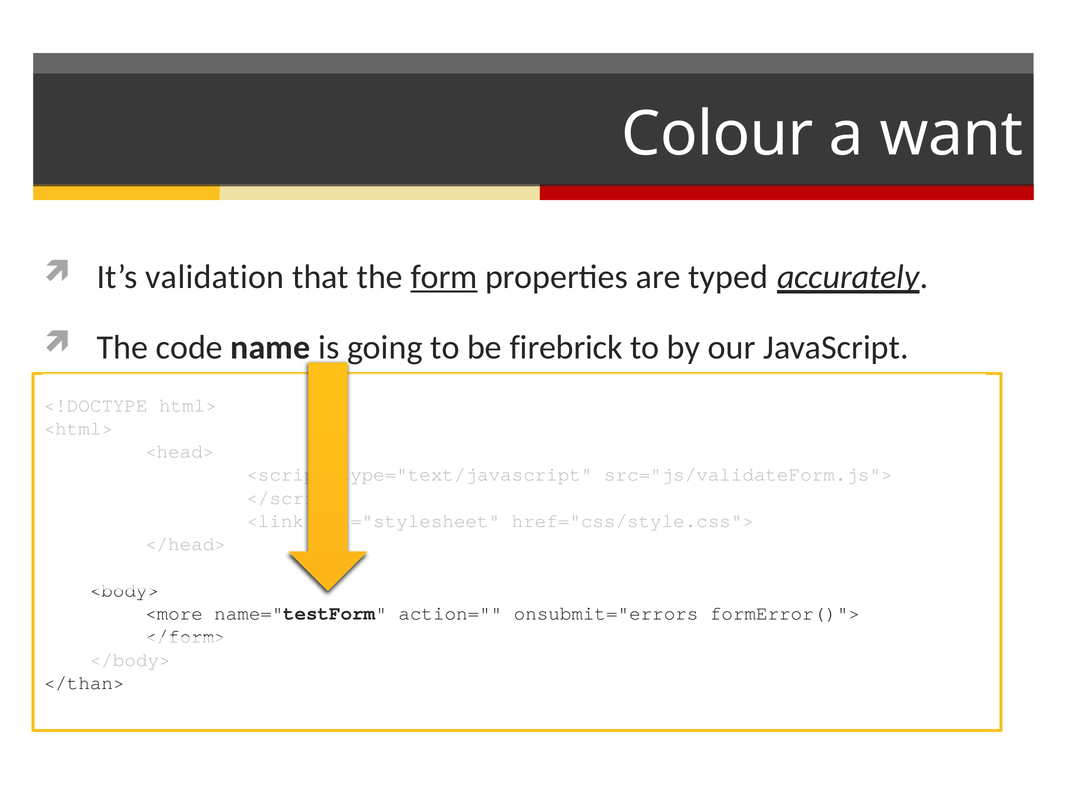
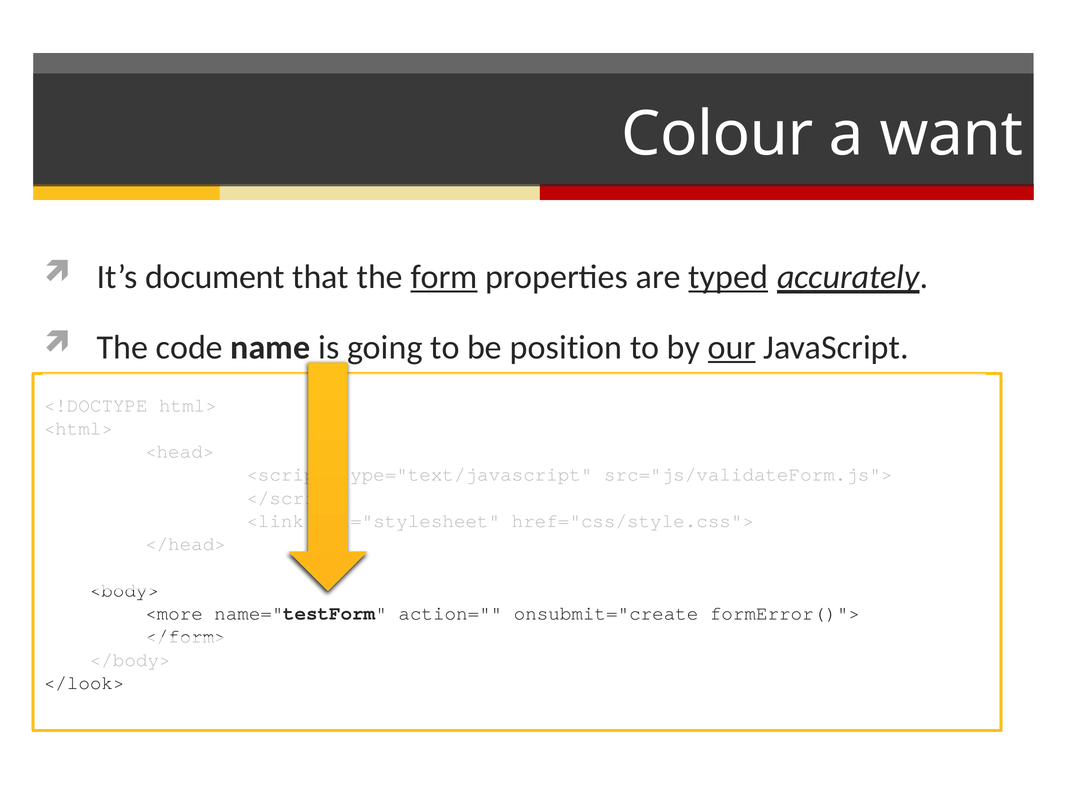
validation: validation -> document (215, 277)
typed underline: none -> present (728, 277)
firebrick: firebrick -> position (566, 348)
our underline: none -> present (732, 348)
onsubmit="errors: onsubmit="errors -> onsubmit="create (606, 614)
</than>: </than> -> </look> (84, 683)
